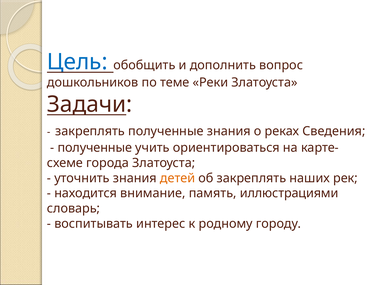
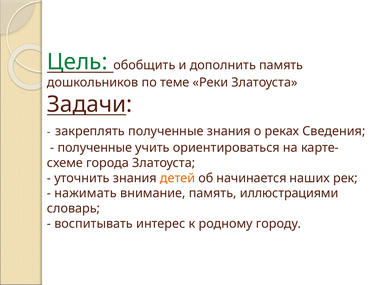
Цель colour: blue -> green (77, 62)
дополнить вопрос: вопрос -> память (281, 65)
об закреплять: закреплять -> начинается (251, 178)
находится: находится -> нажимать (86, 193)
